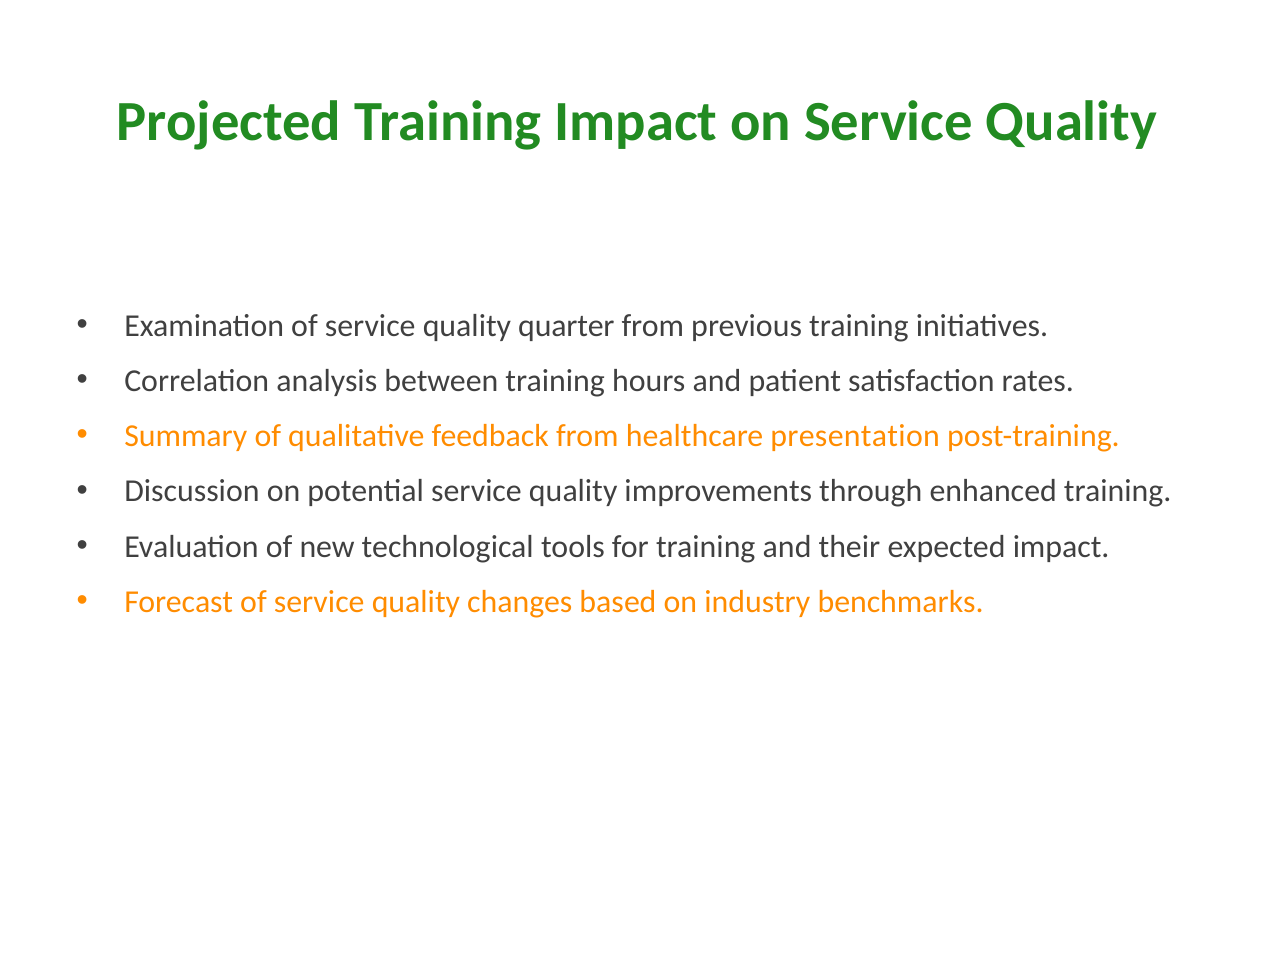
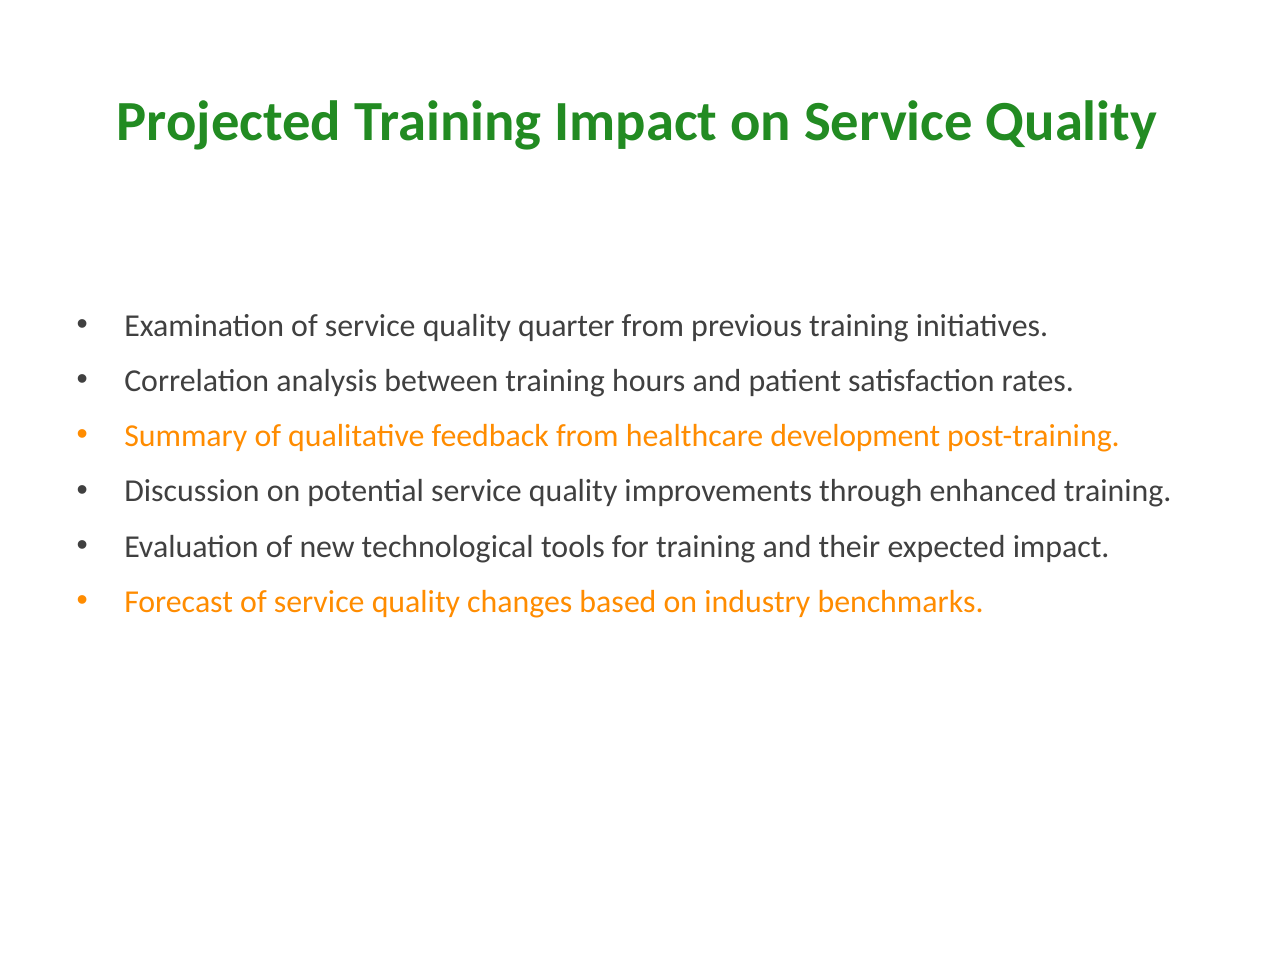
presentation: presentation -> development (855, 436)
